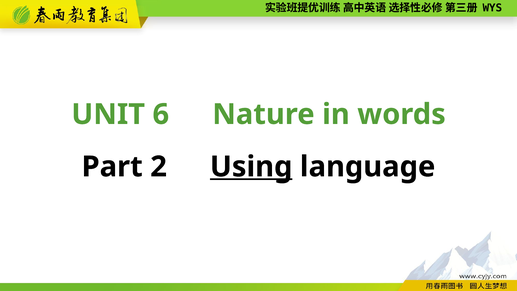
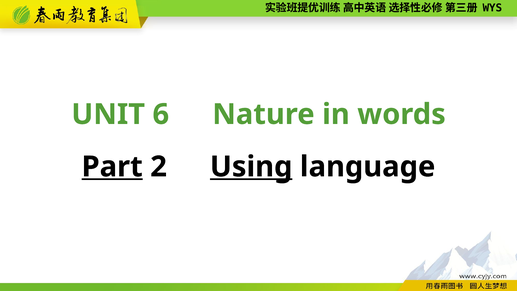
Part underline: none -> present (112, 167)
